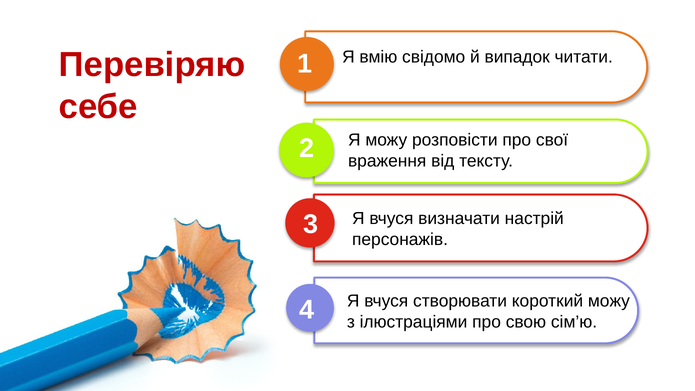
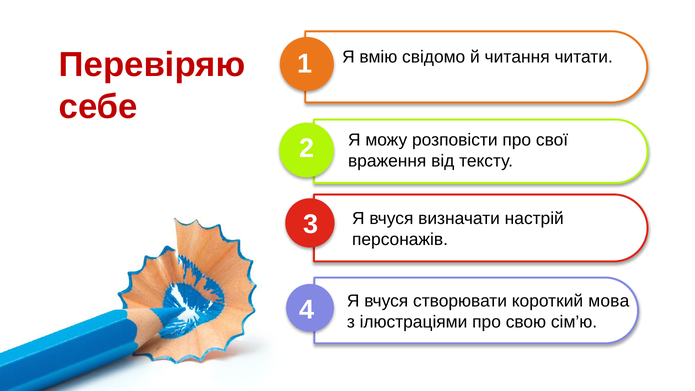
випадок: випадок -> читання (517, 57)
короткий можу: можу -> мова (609, 301)
